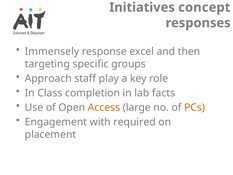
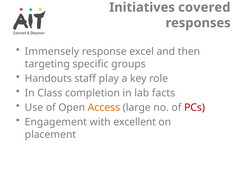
concept: concept -> covered (204, 7)
Approach: Approach -> Handouts (48, 78)
PCs colour: orange -> red (195, 107)
required: required -> excellent (135, 122)
